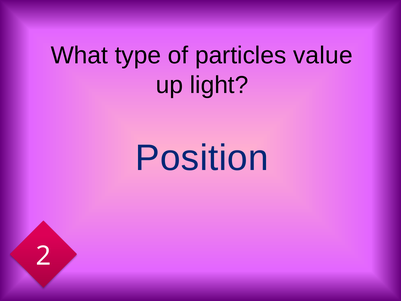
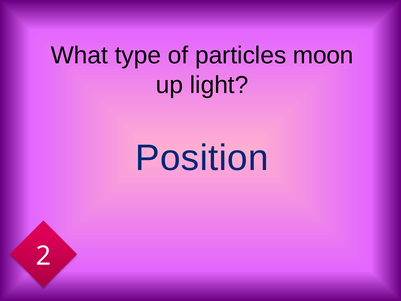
value: value -> moon (323, 56)
